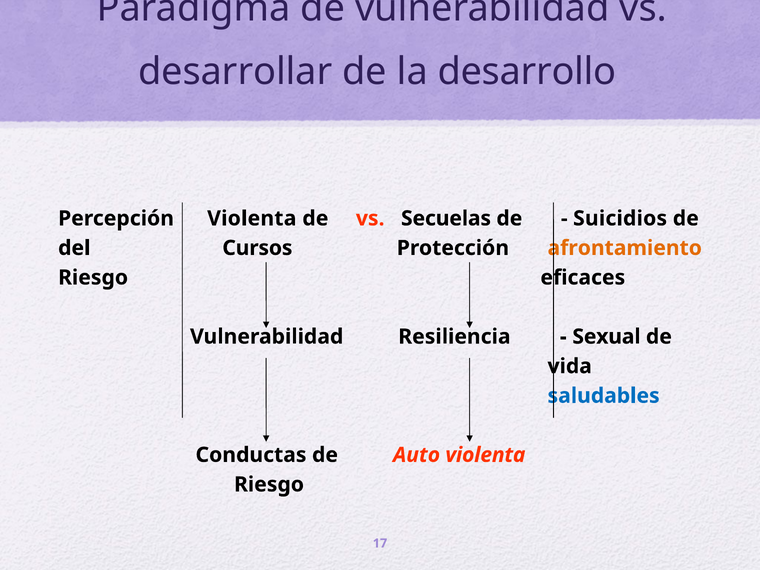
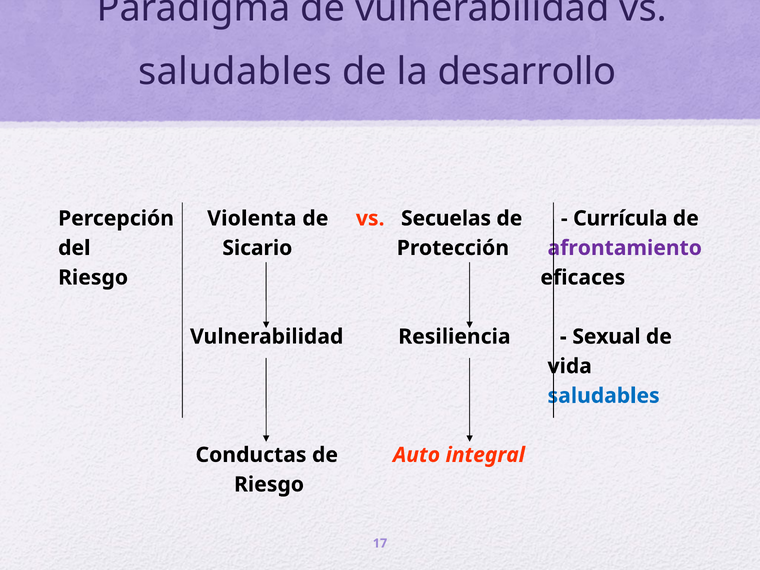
desarrollar: desarrollar -> saludables (235, 72)
Suicidios: Suicidios -> Currícula (620, 218)
Cursos: Cursos -> Sicario (257, 248)
afrontamiento colour: orange -> purple (625, 248)
Auto violenta: violenta -> integral (485, 455)
